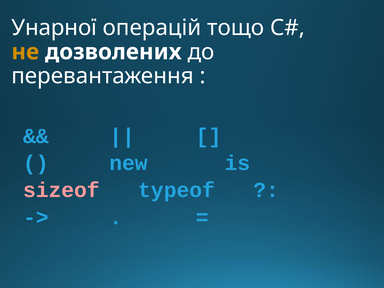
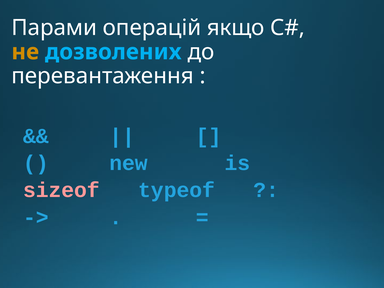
Унарної: Унарної -> Парами (54, 28)
тощо: тощо -> якщо (236, 28)
дозволених colour: white -> light blue (113, 52)
